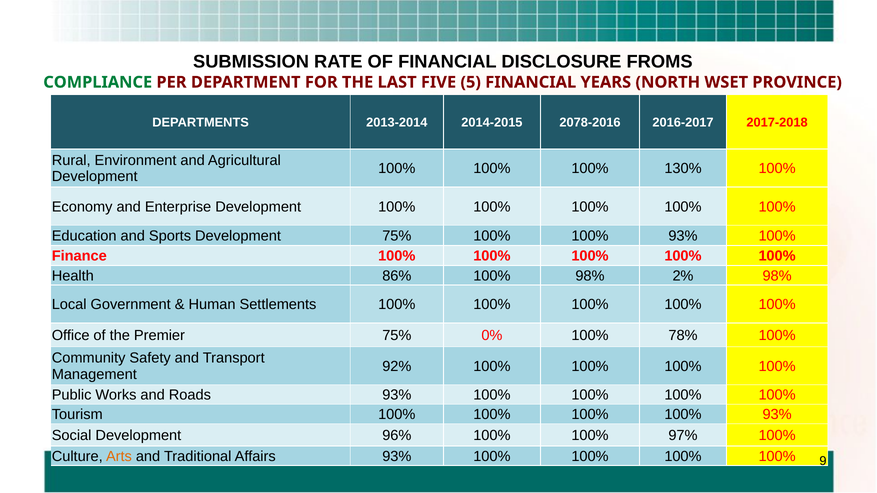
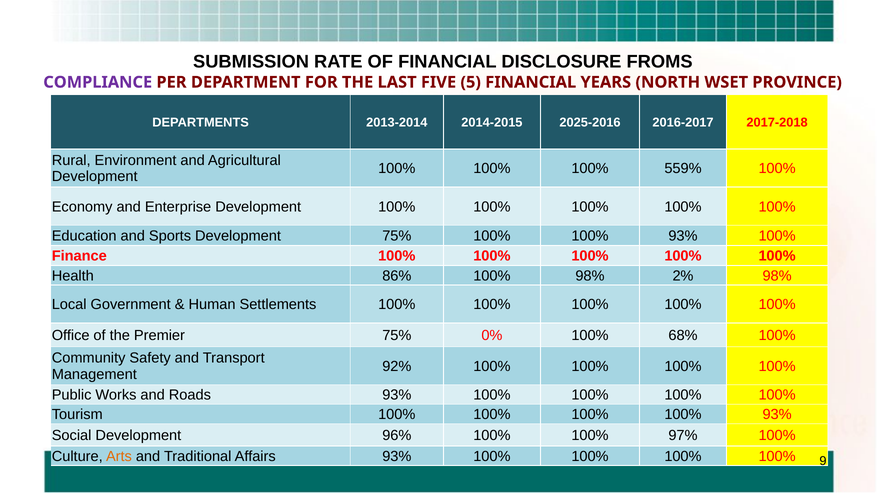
COMPLIANCE colour: green -> purple (98, 82)
2078-2016: 2078-2016 -> 2025-2016 (590, 123)
130%: 130% -> 559% (683, 169)
78%: 78% -> 68% (683, 336)
